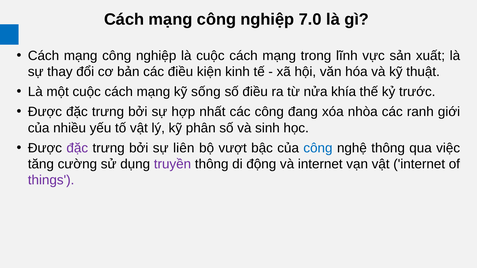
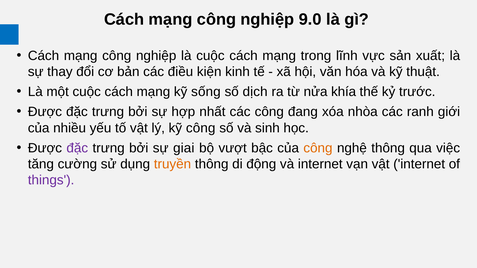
7.0: 7.0 -> 9.0 (310, 20)
số điều: điều -> dịch (255, 92)
kỹ phân: phân -> công (201, 128)
liên: liên -> giai (184, 148)
công colour: blue -> orange (318, 148)
truyền colour: purple -> orange (172, 164)
